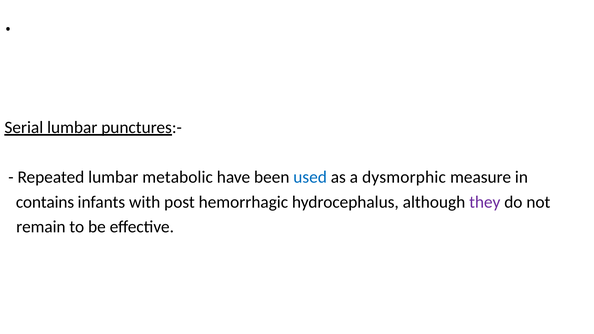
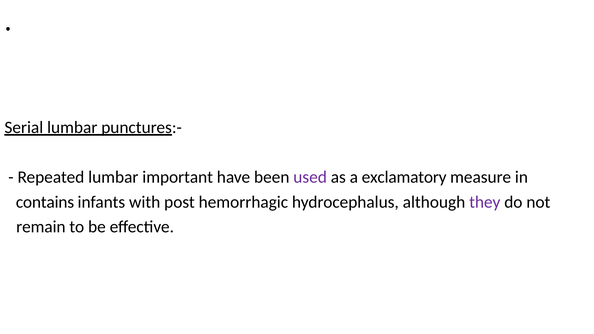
metabolic: metabolic -> important (178, 177)
used colour: blue -> purple (310, 177)
dysmorphic: dysmorphic -> exclamatory (404, 177)
